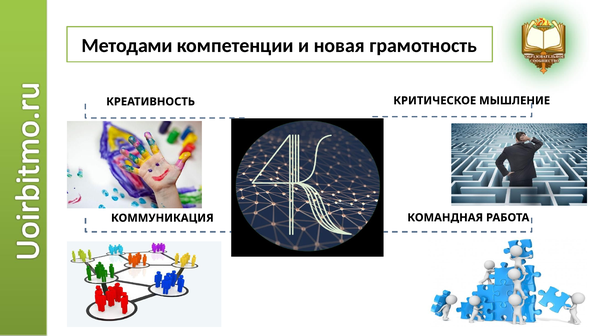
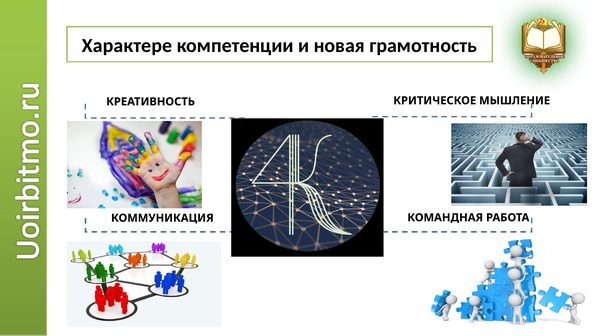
Методами: Методами -> Характере (127, 46)
